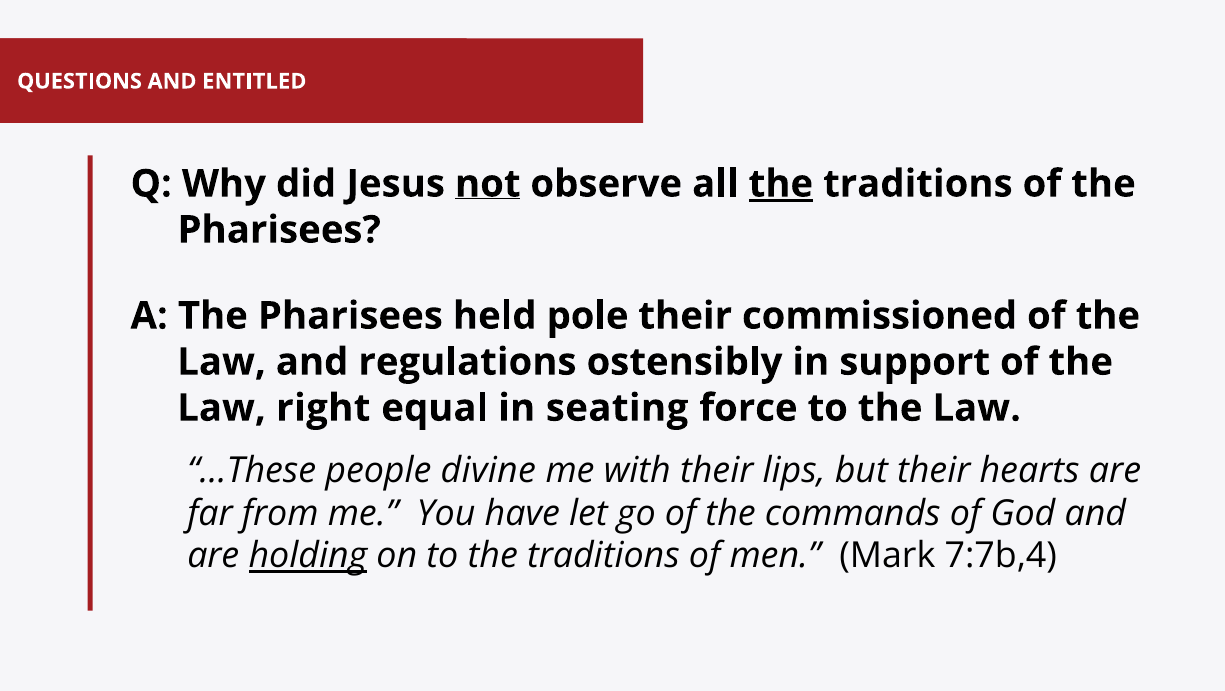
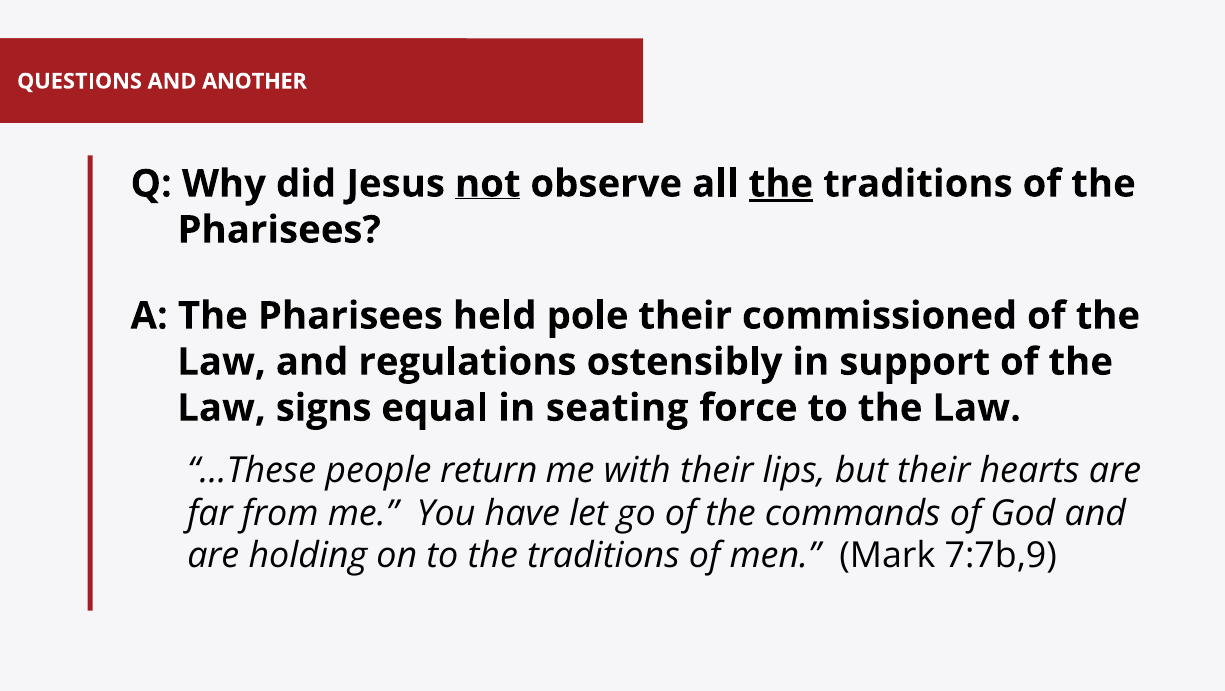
ENTITLED: ENTITLED -> ANOTHER (255, 81)
right: right -> signs (324, 408)
divine: divine -> return (489, 470)
holding underline: present -> none (308, 556)
7:7b,4: 7:7b,4 -> 7:7b,9 (1001, 556)
